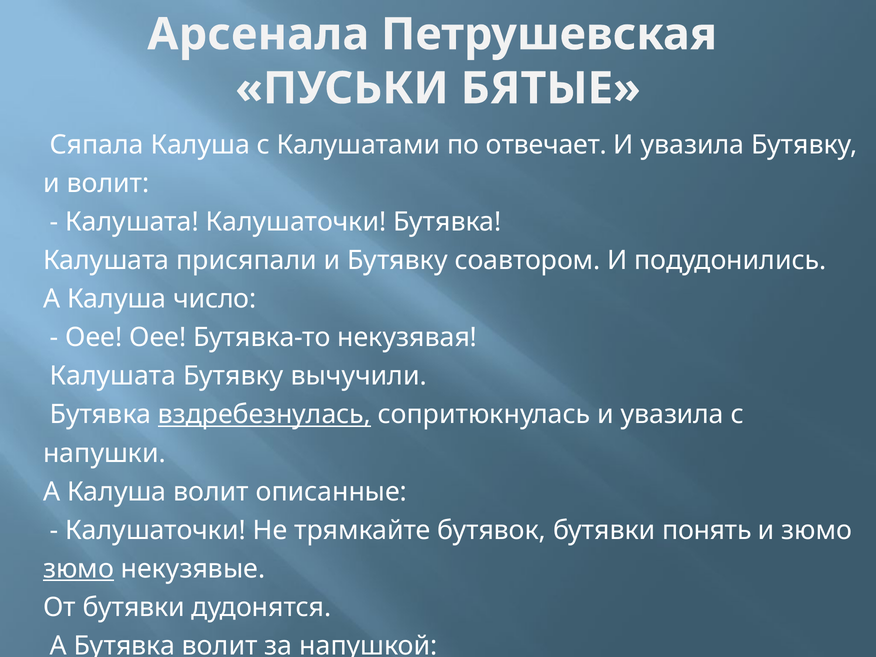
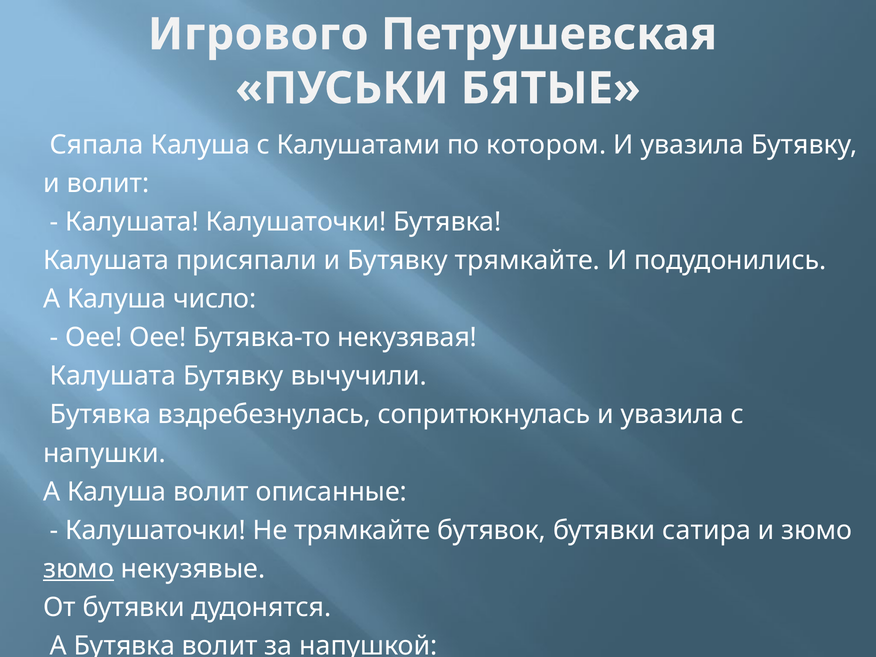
Арсенала: Арсенала -> Игрового (258, 34)
отвечает: отвечает -> котором (546, 145)
Бутявку соавтором: соавтором -> трямкайте (527, 261)
вздребезнулась underline: present -> none (265, 415)
понять: понять -> сатира (707, 530)
